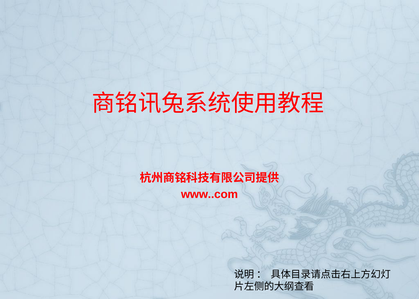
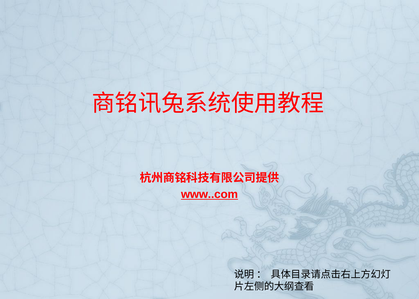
www..com underline: none -> present (209, 195)
